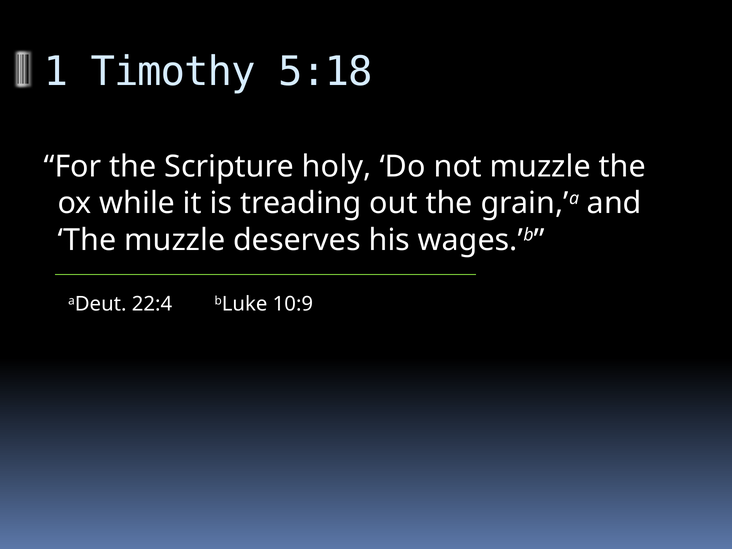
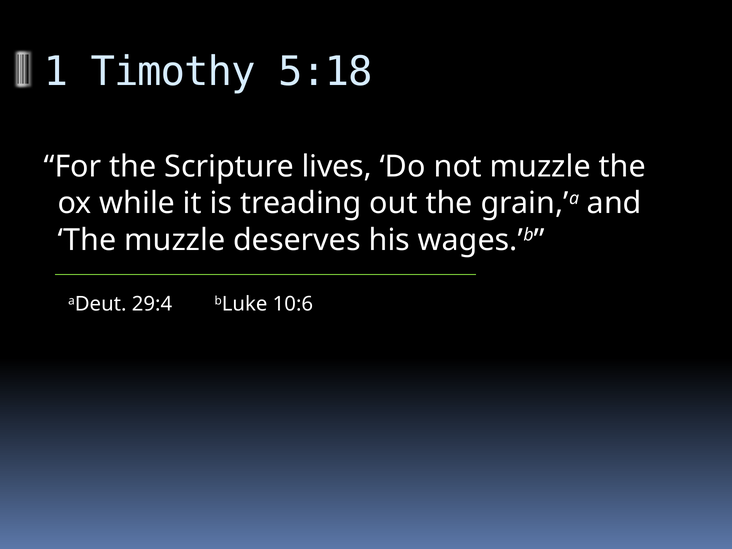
holy: holy -> lives (337, 167)
22:4: 22:4 -> 29:4 (152, 304)
10:9: 10:9 -> 10:6 (293, 304)
